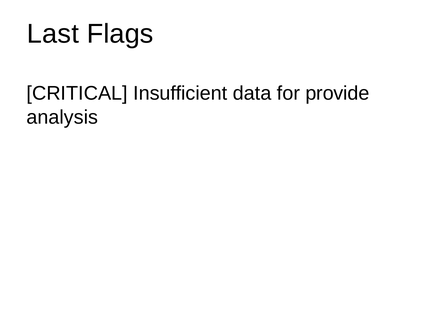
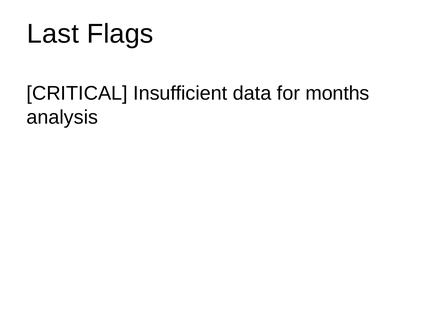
provide: provide -> months (337, 93)
